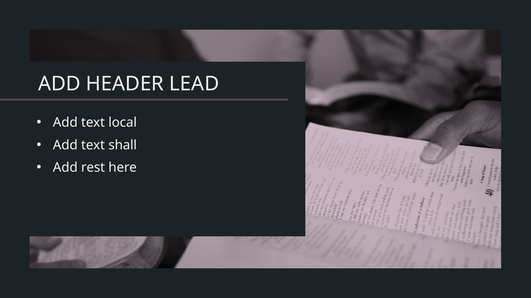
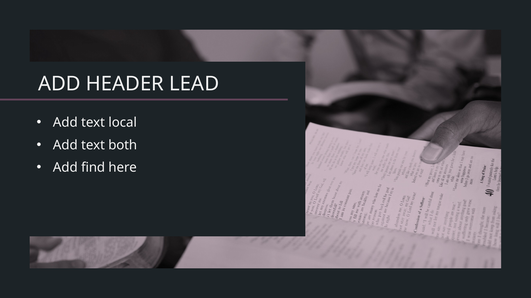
shall: shall -> both (123, 145)
rest: rest -> find (93, 168)
